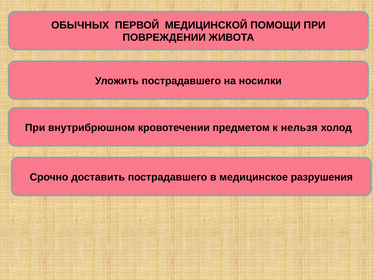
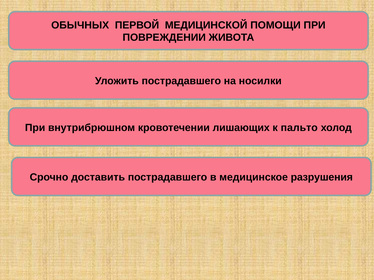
предметом: предметом -> лишающих (241, 128)
нельзя: нельзя -> пальто (299, 128)
